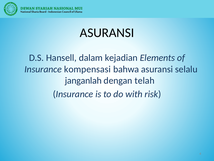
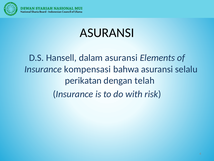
dalam kejadian: kejadian -> asuransi (121, 58)
janganlah: janganlah -> perikatan (83, 80)
